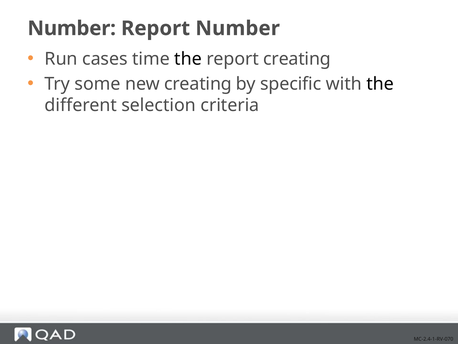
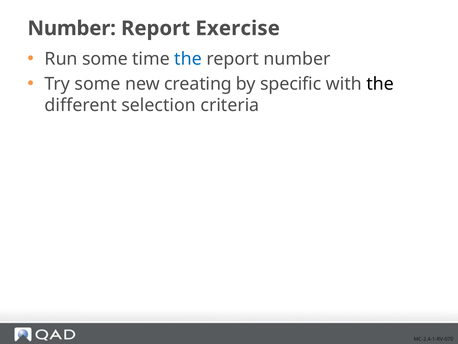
Report Number: Number -> Exercise (238, 28)
Run cases: cases -> some (105, 59)
the colour: black -> blue (188, 59)
report creating: creating -> number (297, 59)
